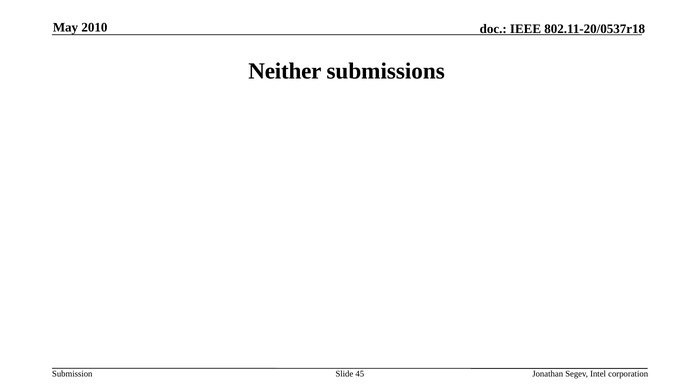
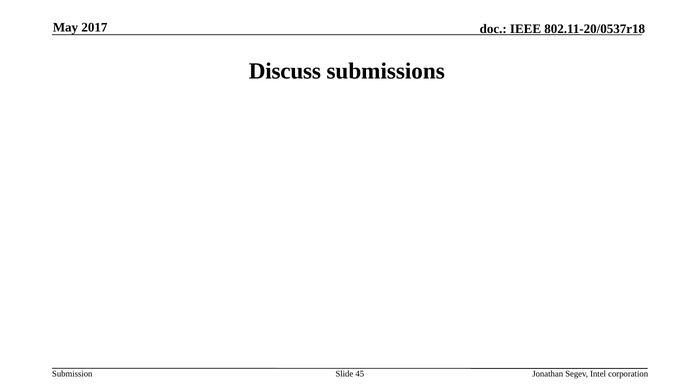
2010: 2010 -> 2017 (94, 28)
Neither: Neither -> Discuss (285, 71)
